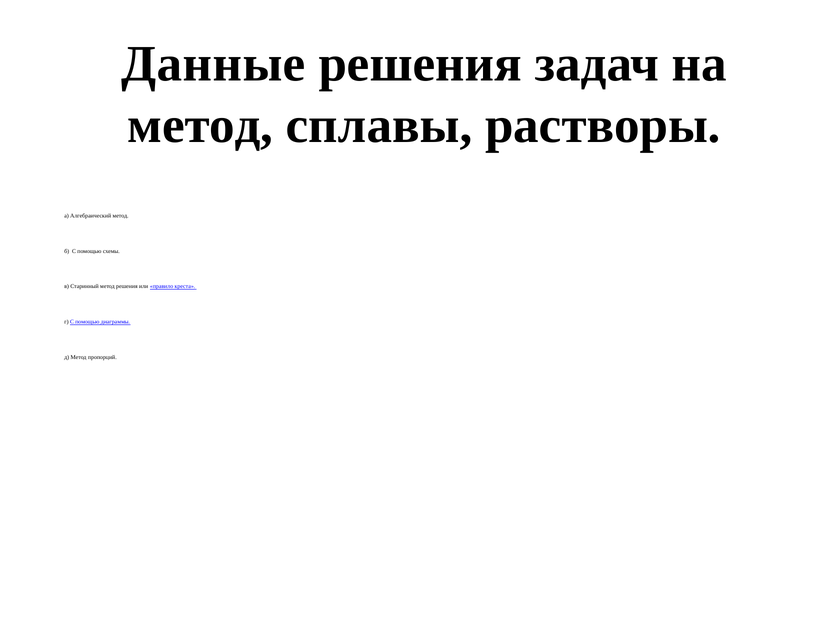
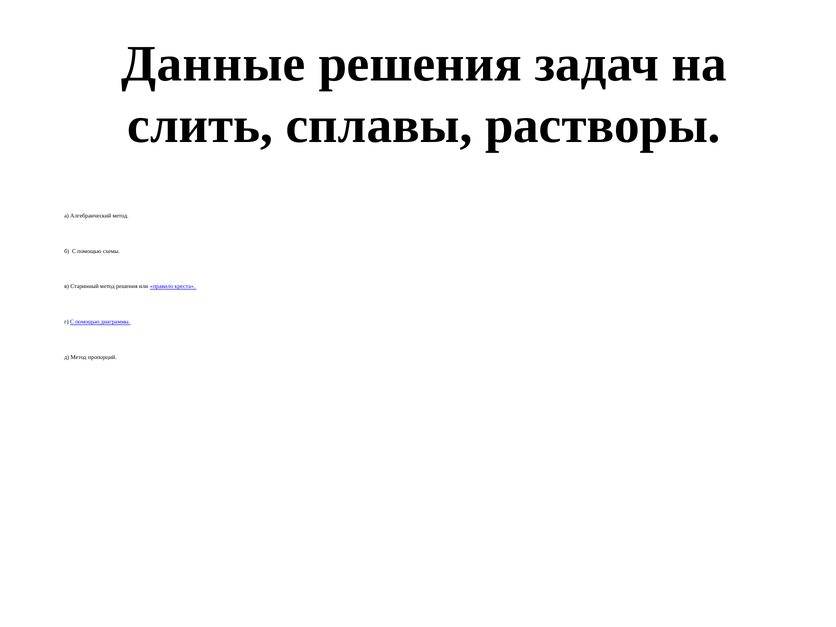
метод: метод -> слить (200, 125)
